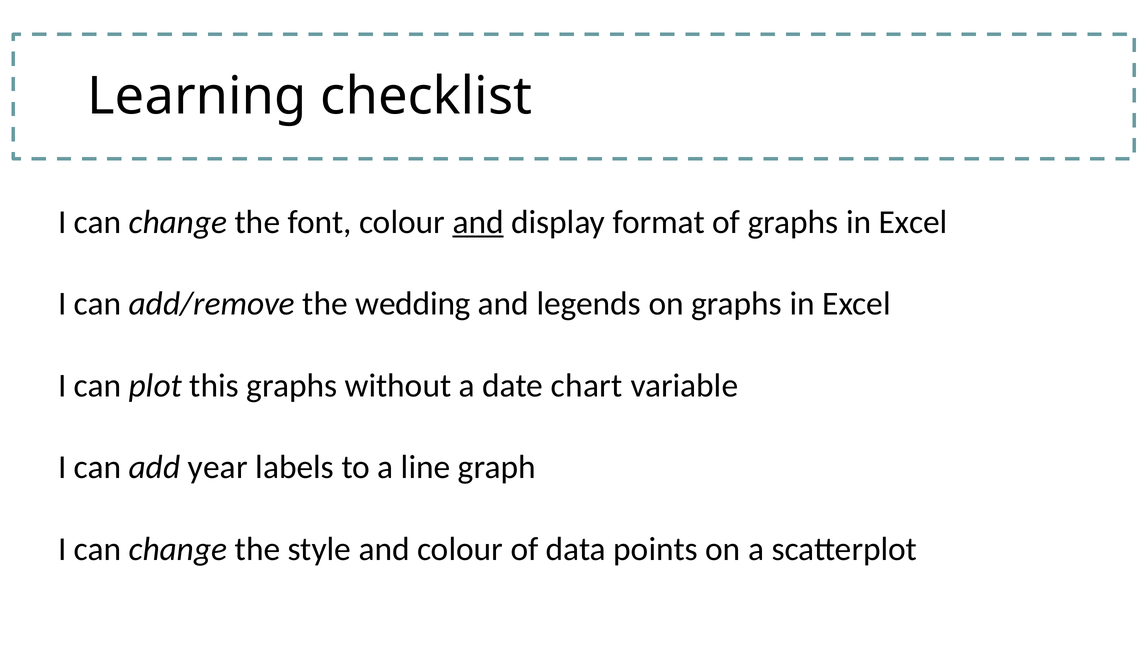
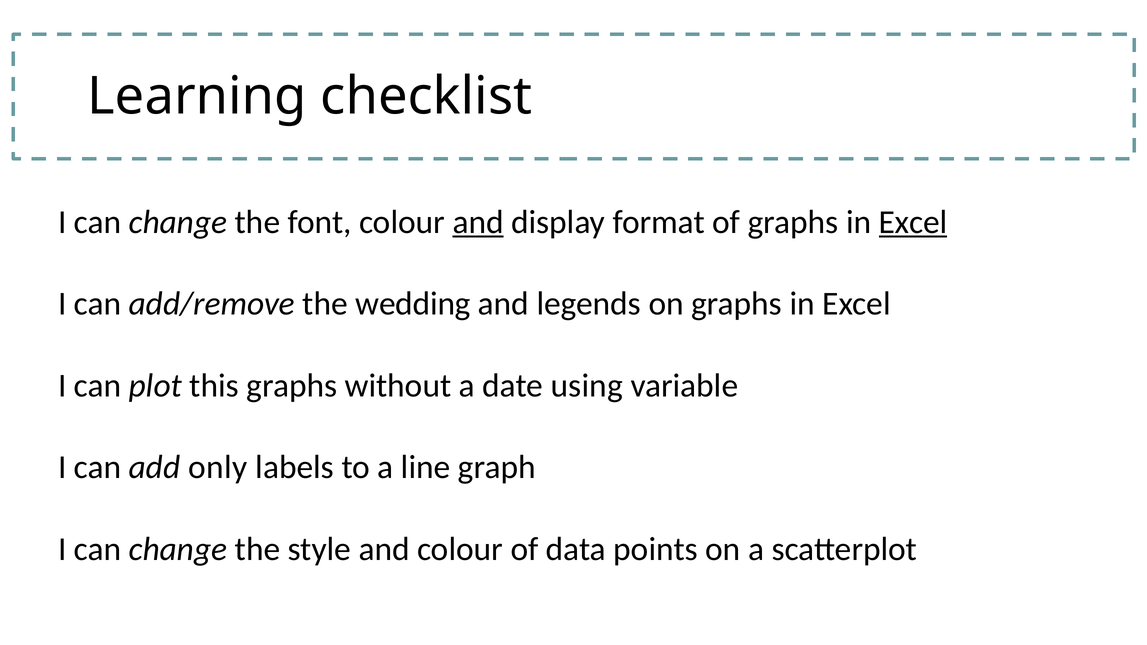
Excel underline: none -> present (913, 222)
chart: chart -> using (587, 386)
year: year -> only (218, 467)
